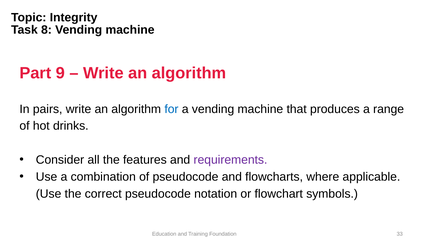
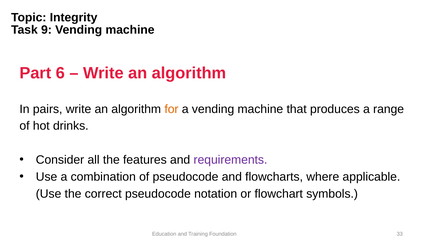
8: 8 -> 9 (46, 30)
9: 9 -> 6 (60, 73)
for colour: blue -> orange (171, 109)
